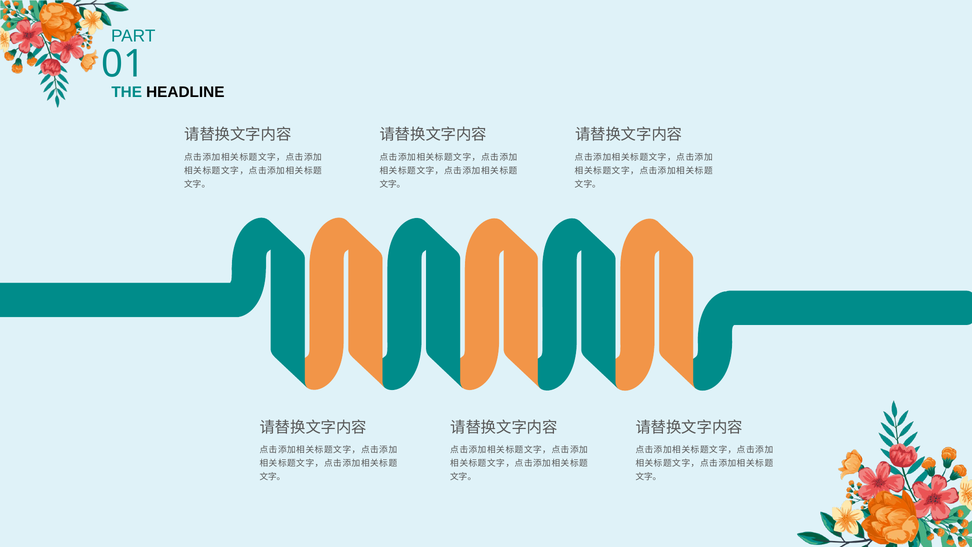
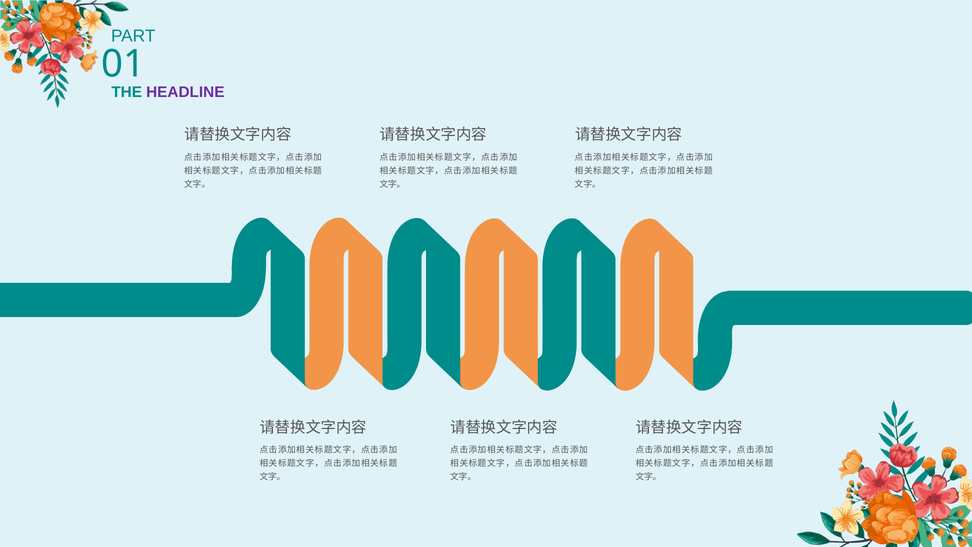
HEADLINE colour: black -> purple (185, 92)
